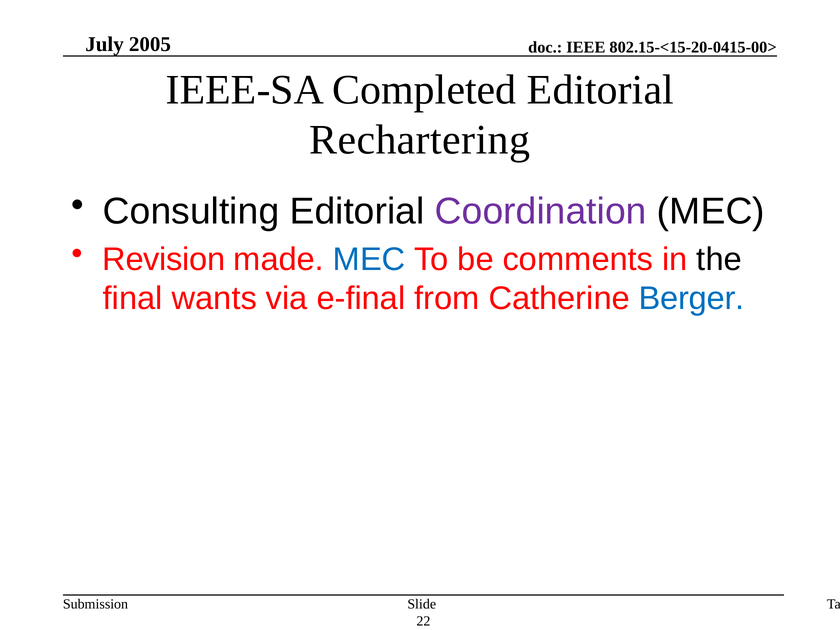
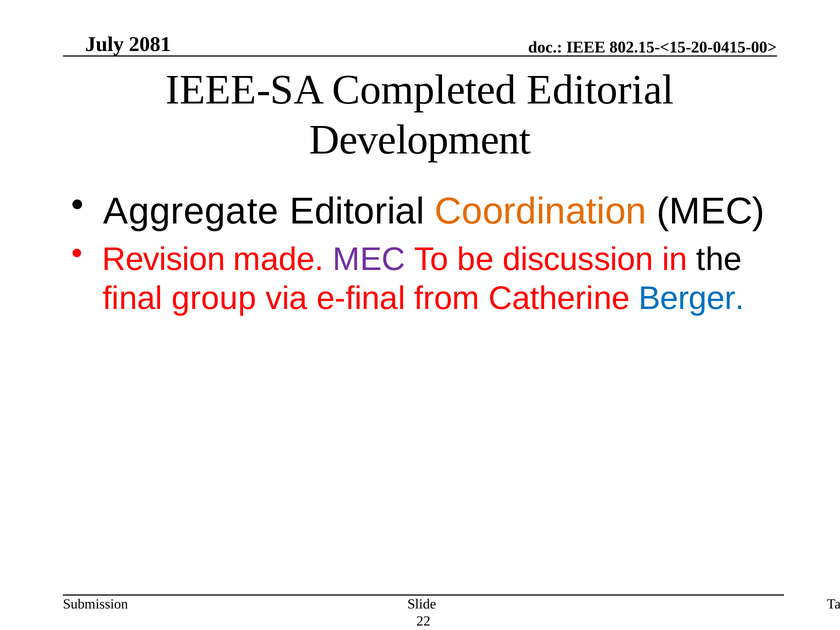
2005: 2005 -> 2081 (150, 45)
Rechartering: Rechartering -> Development (420, 140)
Consulting: Consulting -> Aggregate (191, 211)
Coordination colour: purple -> orange (541, 211)
MEC colour: blue -> purple (369, 259)
comments: comments -> discussion (578, 259)
wants: wants -> group (214, 299)
